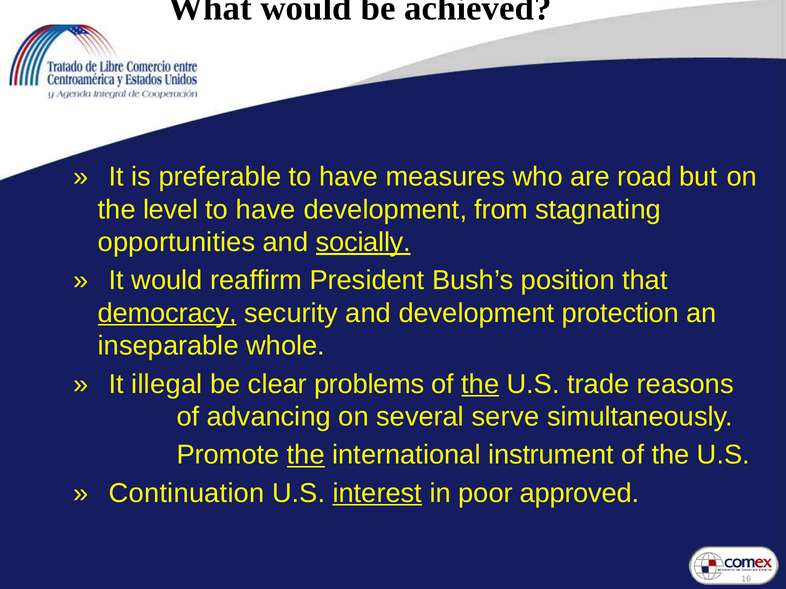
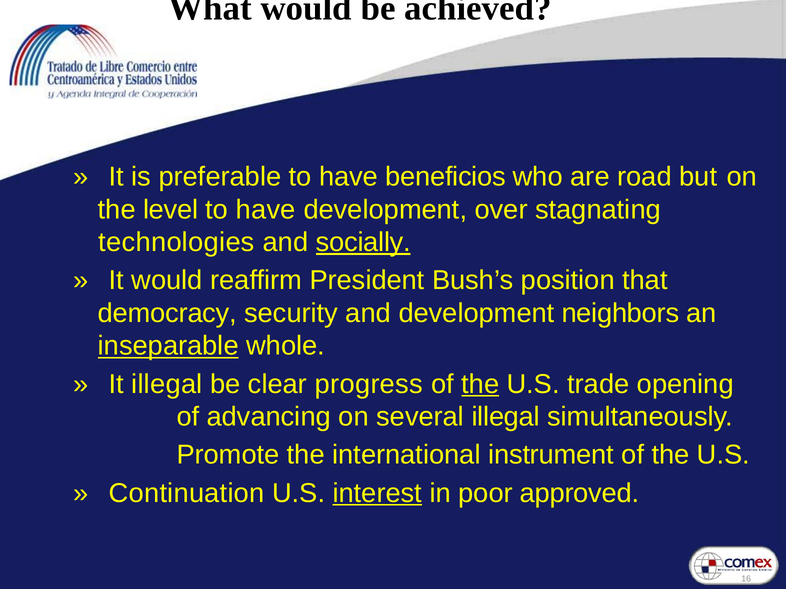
measures: measures -> beneficios (446, 177)
from: from -> over (501, 210)
opportunities: opportunities -> technologies (177, 242)
democracy underline: present -> none (167, 313)
protection: protection -> neighbors (620, 313)
inseparable underline: none -> present (168, 346)
problems: problems -> progress (369, 384)
reasons: reasons -> opening (685, 384)
several serve: serve -> illegal (506, 417)
the underline: present -> none (306, 455)
